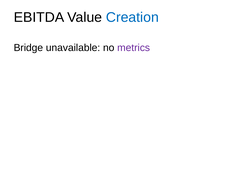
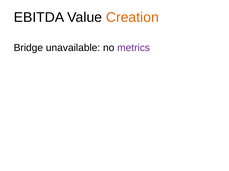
Creation colour: blue -> orange (132, 17)
